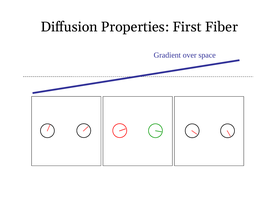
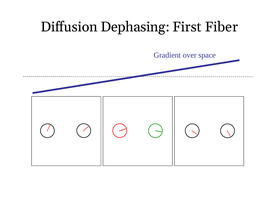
Properties: Properties -> Dephasing (135, 27)
